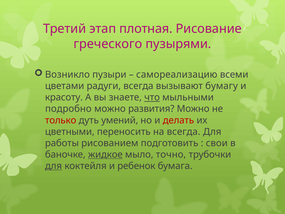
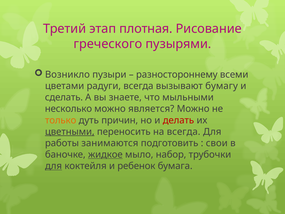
самореализацию: самореализацию -> разностороннему (177, 75)
красоту: красоту -> сделать (64, 97)
что underline: present -> none (152, 97)
подробно: подробно -> несколько (68, 109)
развития: развития -> является (151, 109)
только colour: red -> orange (61, 120)
умений: умений -> причин (120, 120)
цветными underline: none -> present (70, 132)
рисованием: рисованием -> занимаются (110, 143)
точно: точно -> набор (171, 154)
